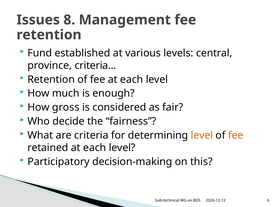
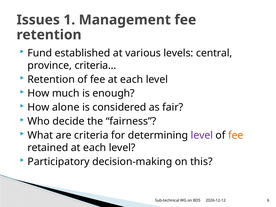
8: 8 -> 1 (69, 20)
gross: gross -> alone (66, 107)
level colour: orange -> purple (202, 135)
